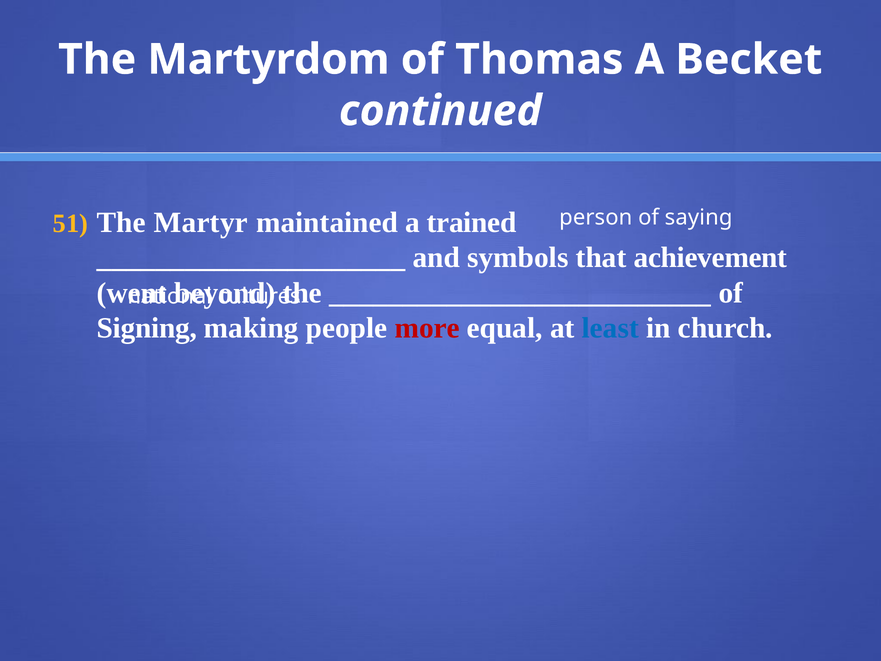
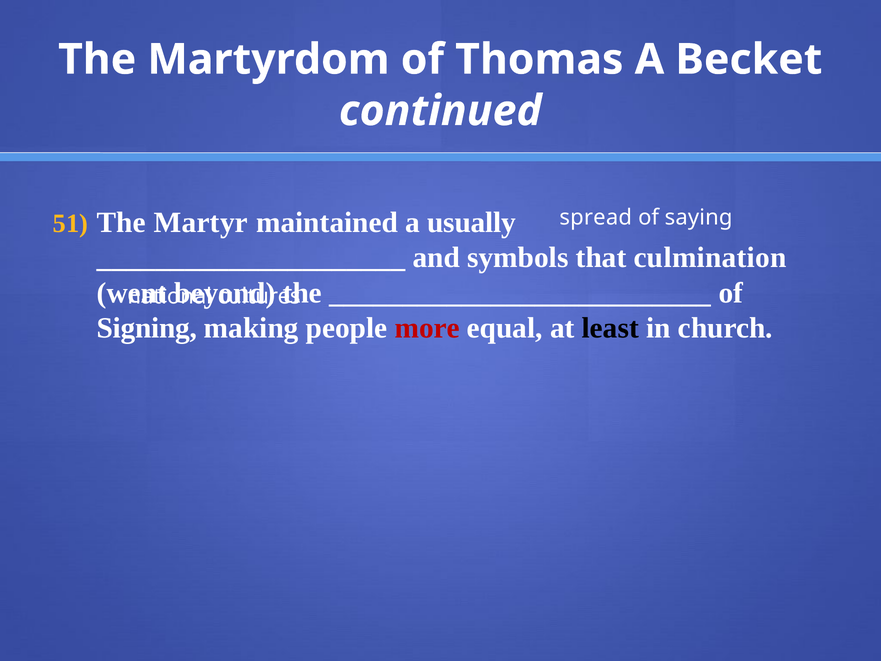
person: person -> spread (596, 217)
trained: trained -> usually (472, 222)
achievement: achievement -> culmination (710, 258)
least colour: blue -> black (610, 328)
